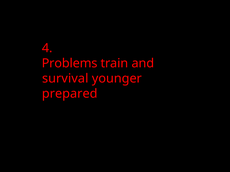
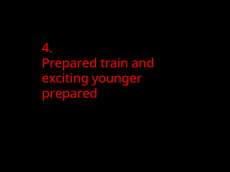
Problems: Problems -> Prepared (70, 63)
survival: survival -> exciting (65, 79)
